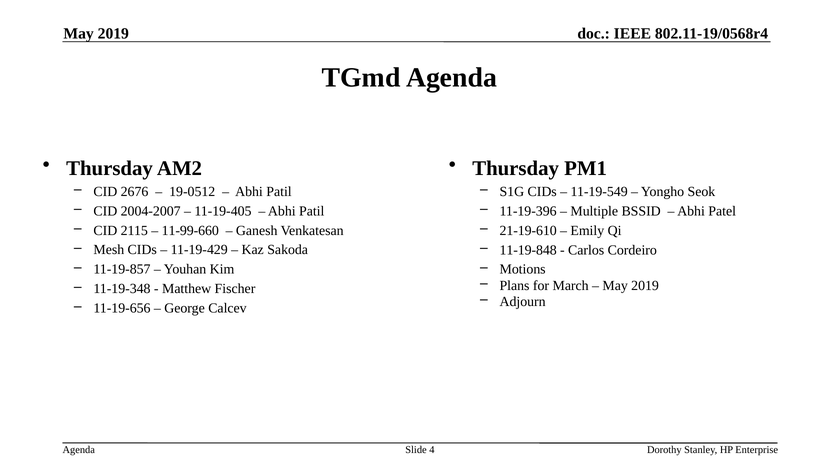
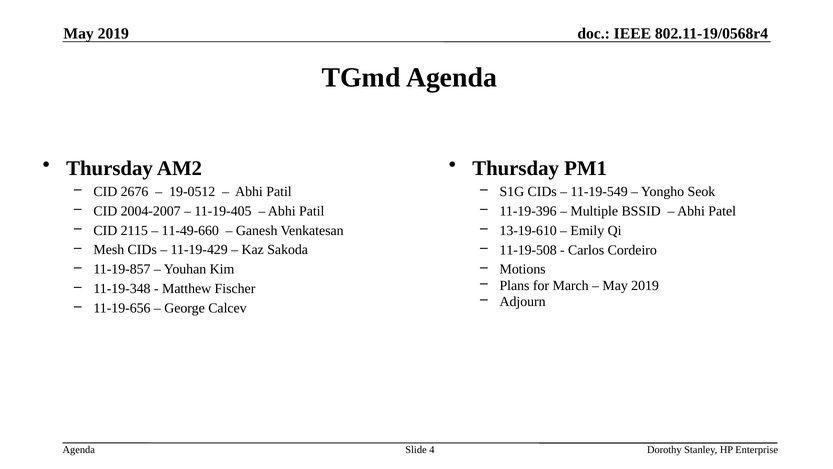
11-99-660: 11-99-660 -> 11-49-660 (190, 230)
21-19-610: 21-19-610 -> 13-19-610 (528, 230)
11-19-848: 11-19-848 -> 11-19-508 (528, 250)
